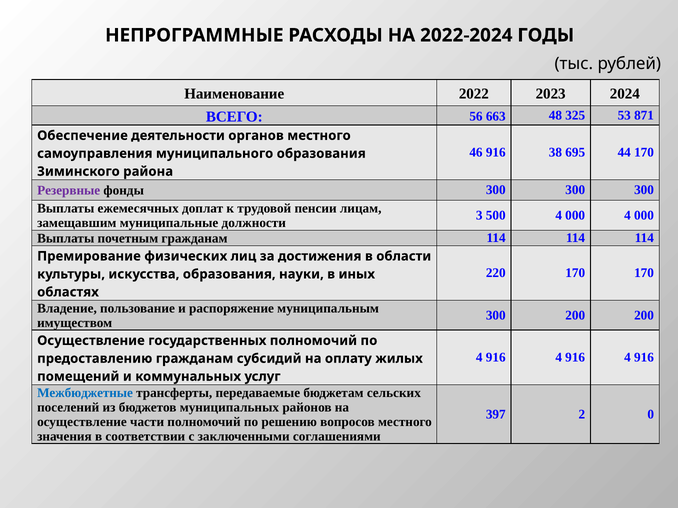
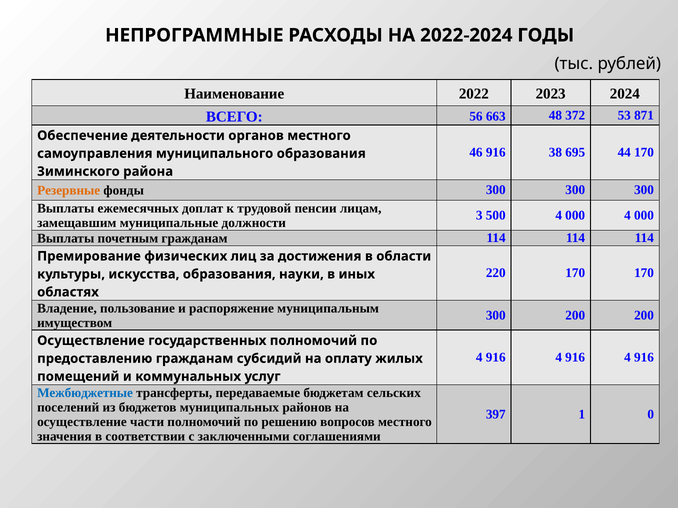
325: 325 -> 372 (575, 116)
Резервные colour: purple -> orange (69, 191)
2: 2 -> 1 (582, 415)
